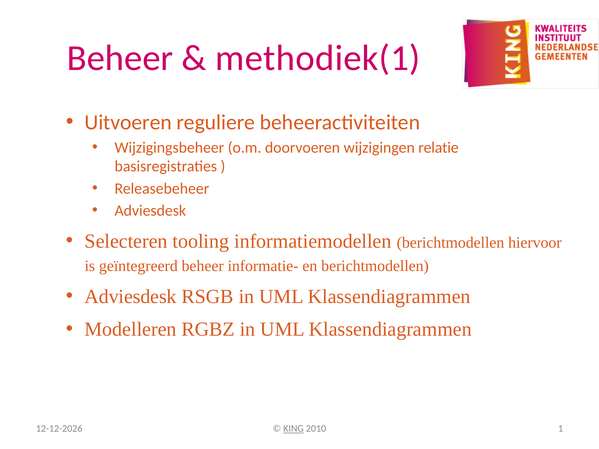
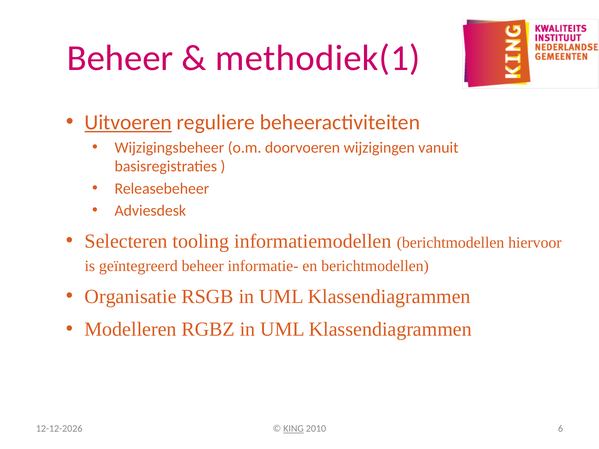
Uitvoeren underline: none -> present (128, 122)
relatie: relatie -> vanuit (438, 148)
Adviesdesk: Adviesdesk -> Organisatie (131, 297)
1: 1 -> 6 (561, 429)
